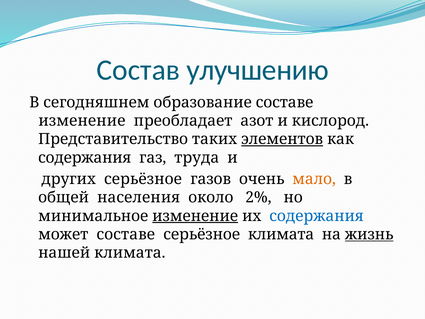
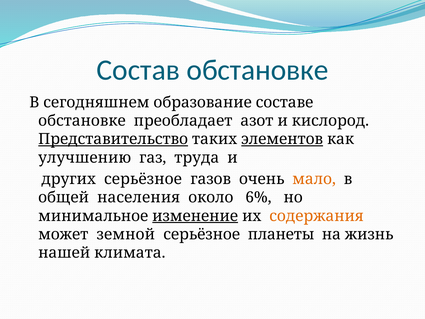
Состав улучшению: улучшению -> обстановке (257, 70)
изменение: изменение -> обстановке (82, 121)
Представительство underline: none -> present (113, 139)
содержания: содержания -> улучшению (85, 158)
2%: 2% -> 6% (258, 197)
содержания colour: blue -> orange (317, 216)
может составе: составе -> земной (126, 234)
серьёзное климата: климата -> планеты (281, 234)
жизнь underline: present -> none (369, 234)
